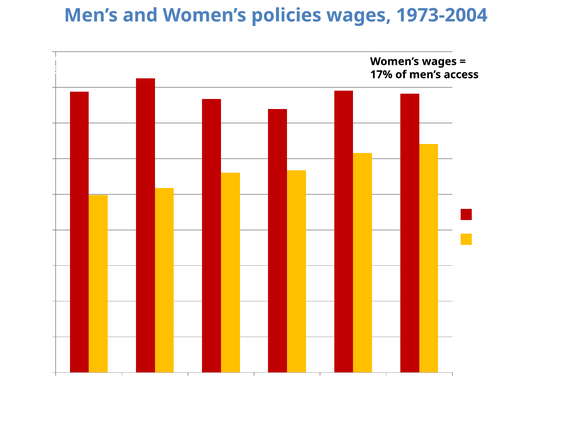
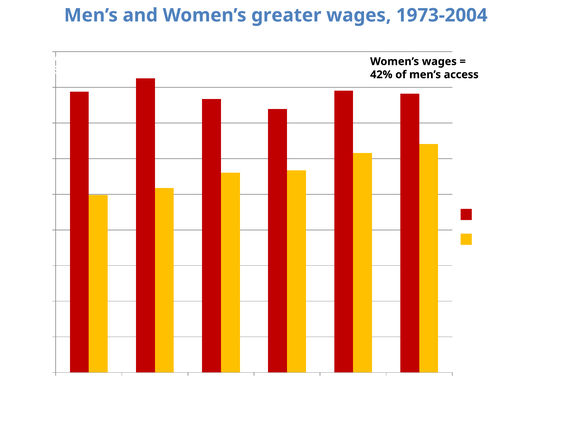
policies: policies -> greater (286, 15)
17%: 17% -> 42% (381, 75)
